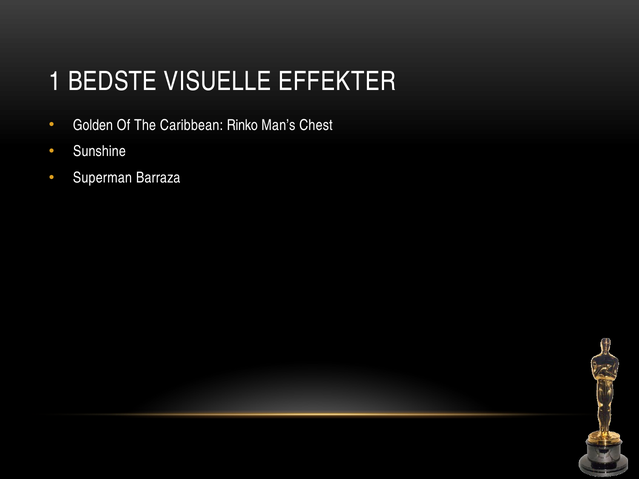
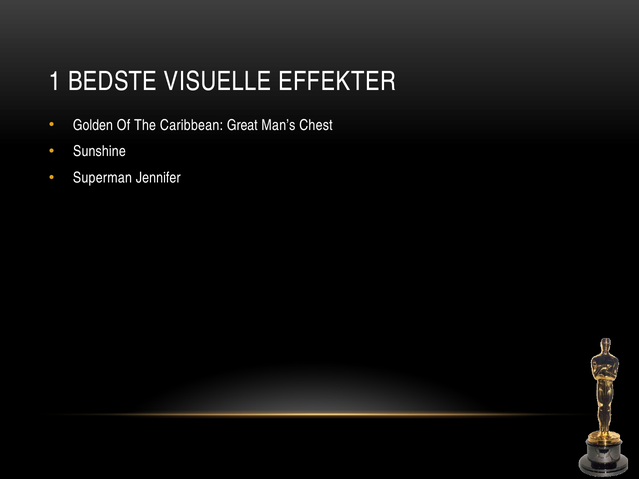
Rinko: Rinko -> Great (242, 125)
Barraza: Barraza -> Jennifer (158, 178)
